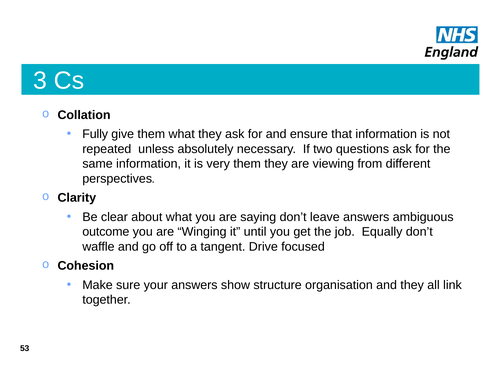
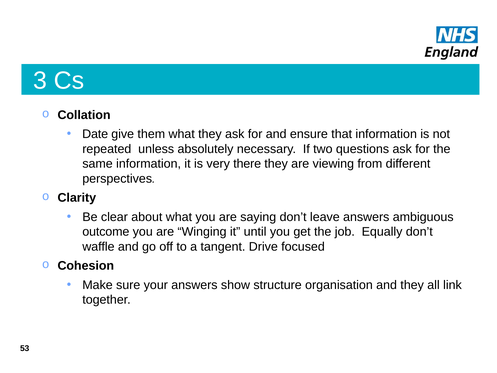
Fully: Fully -> Date (95, 134)
very them: them -> there (247, 164)
